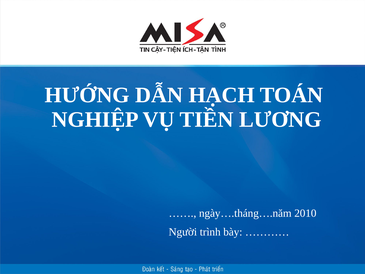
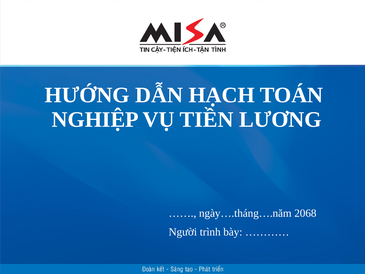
2010: 2010 -> 2068 (305, 213)
